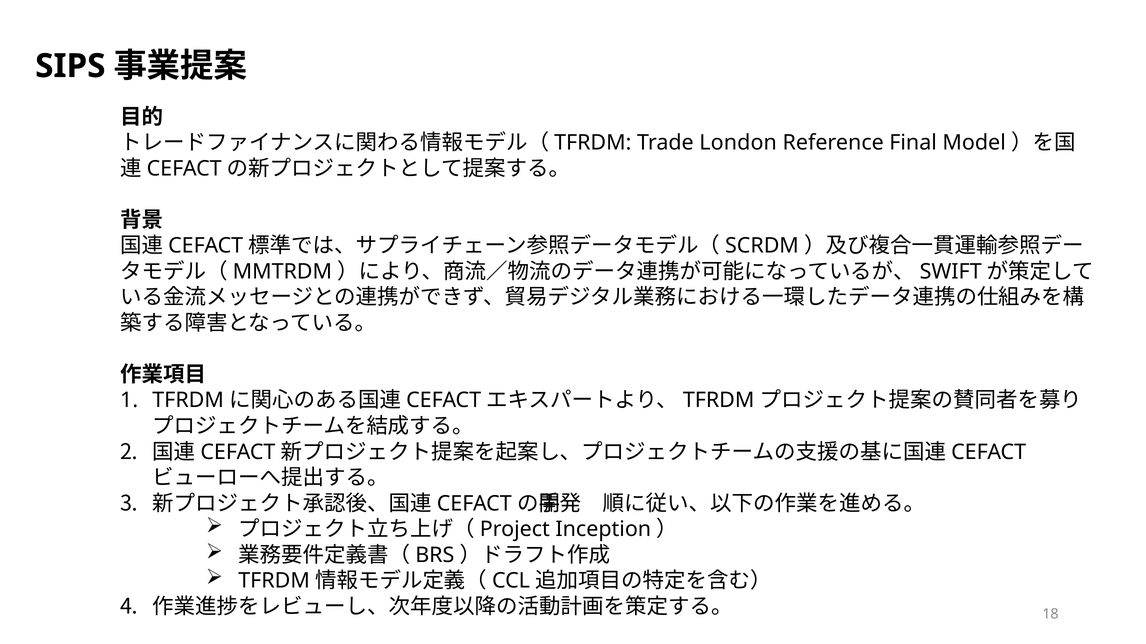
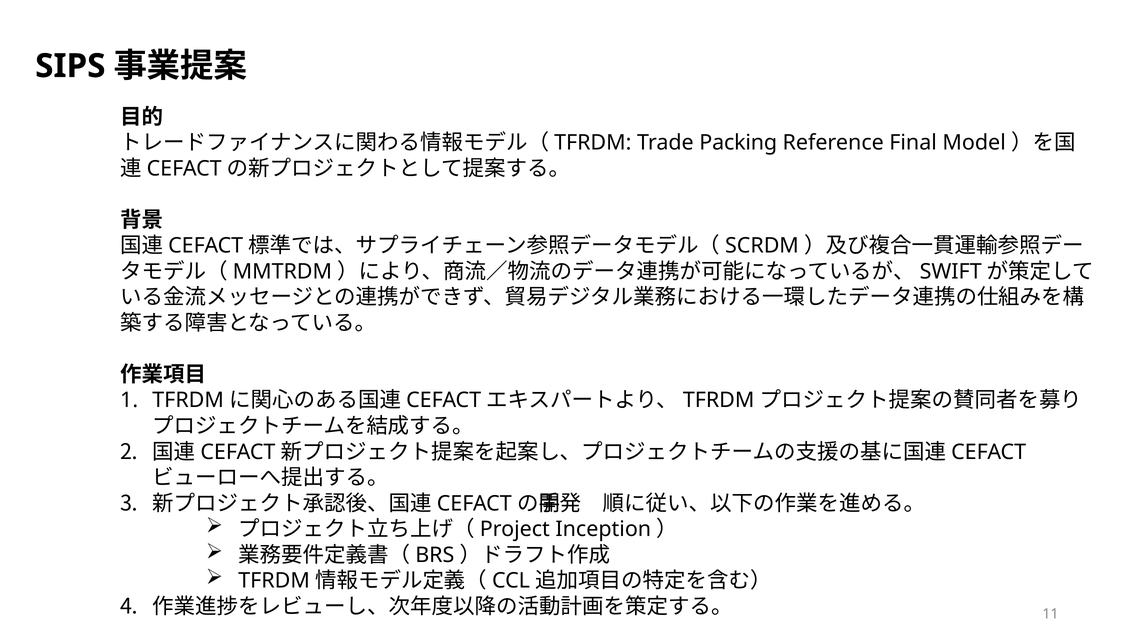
London: London -> Packing (738, 143)
18: 18 -> 11 (1050, 614)
